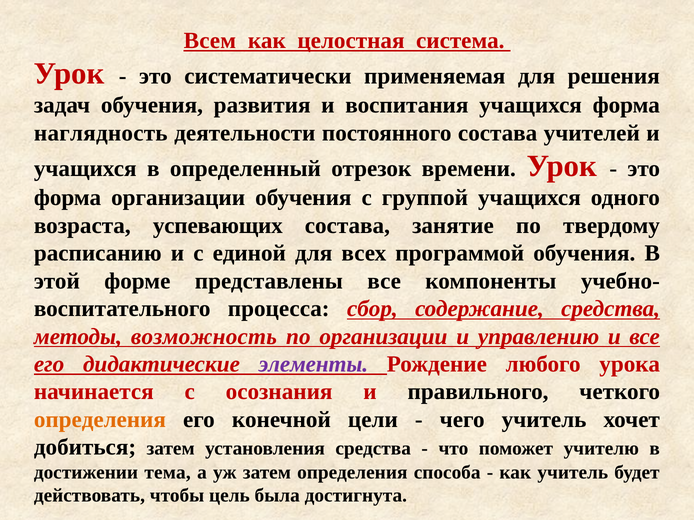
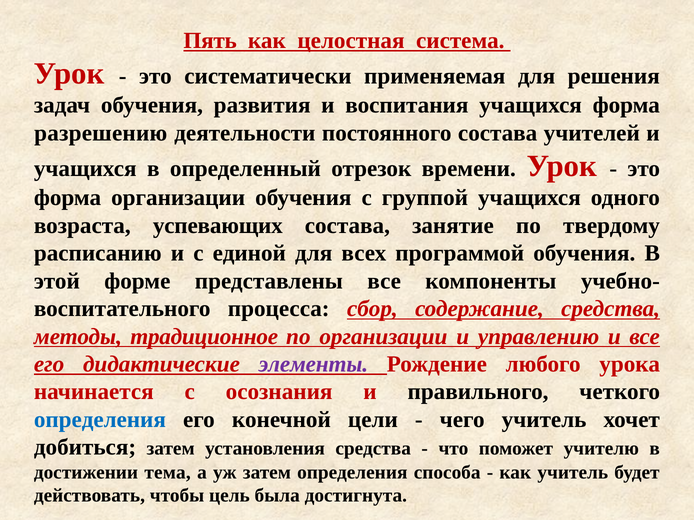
Всем: Всем -> Пять (210, 41)
наглядность: наглядность -> разрешению (101, 133)
возможность: возможность -> традиционное (204, 337)
определения colour: orange -> blue (100, 420)
